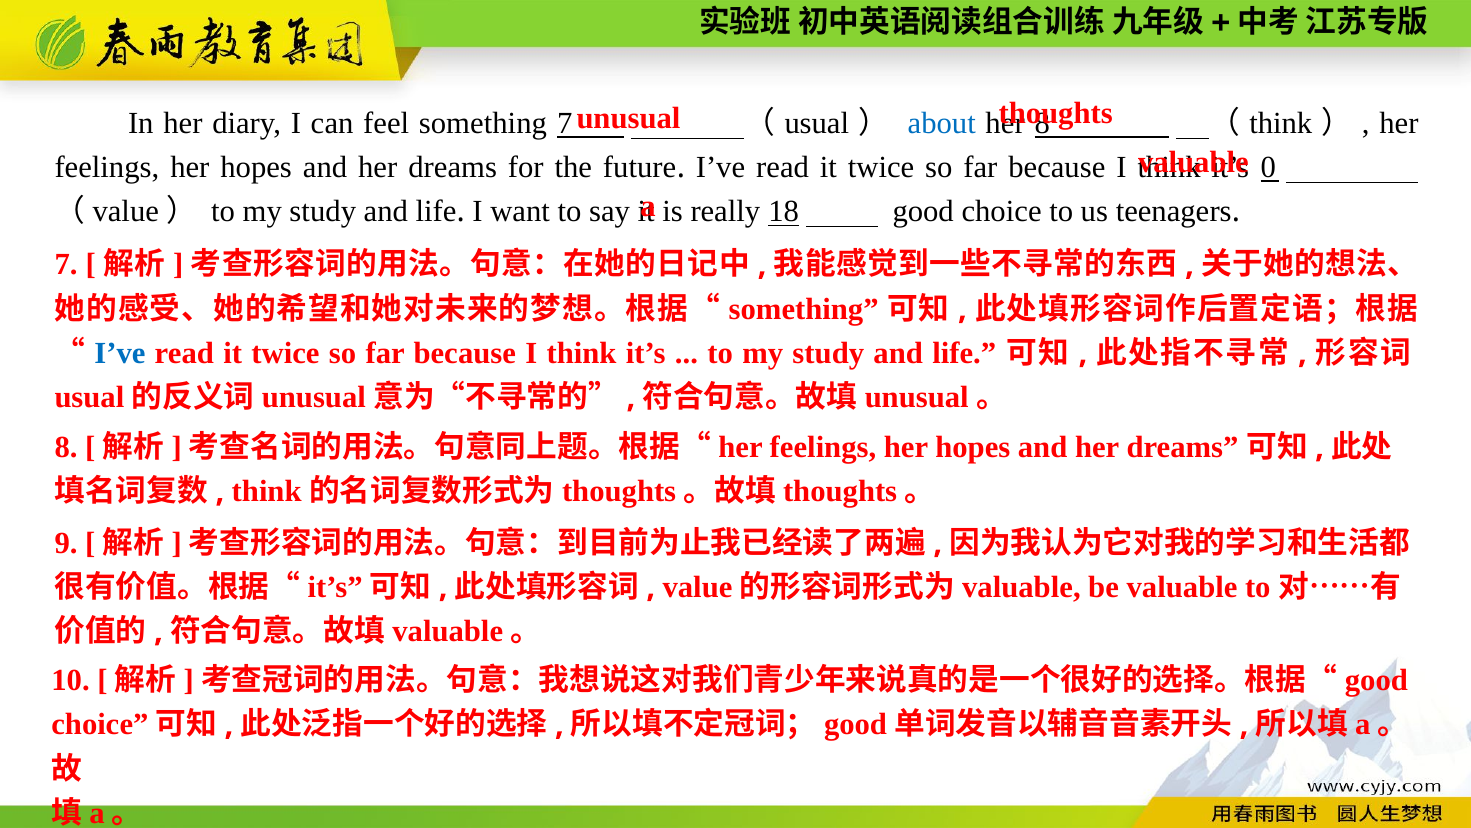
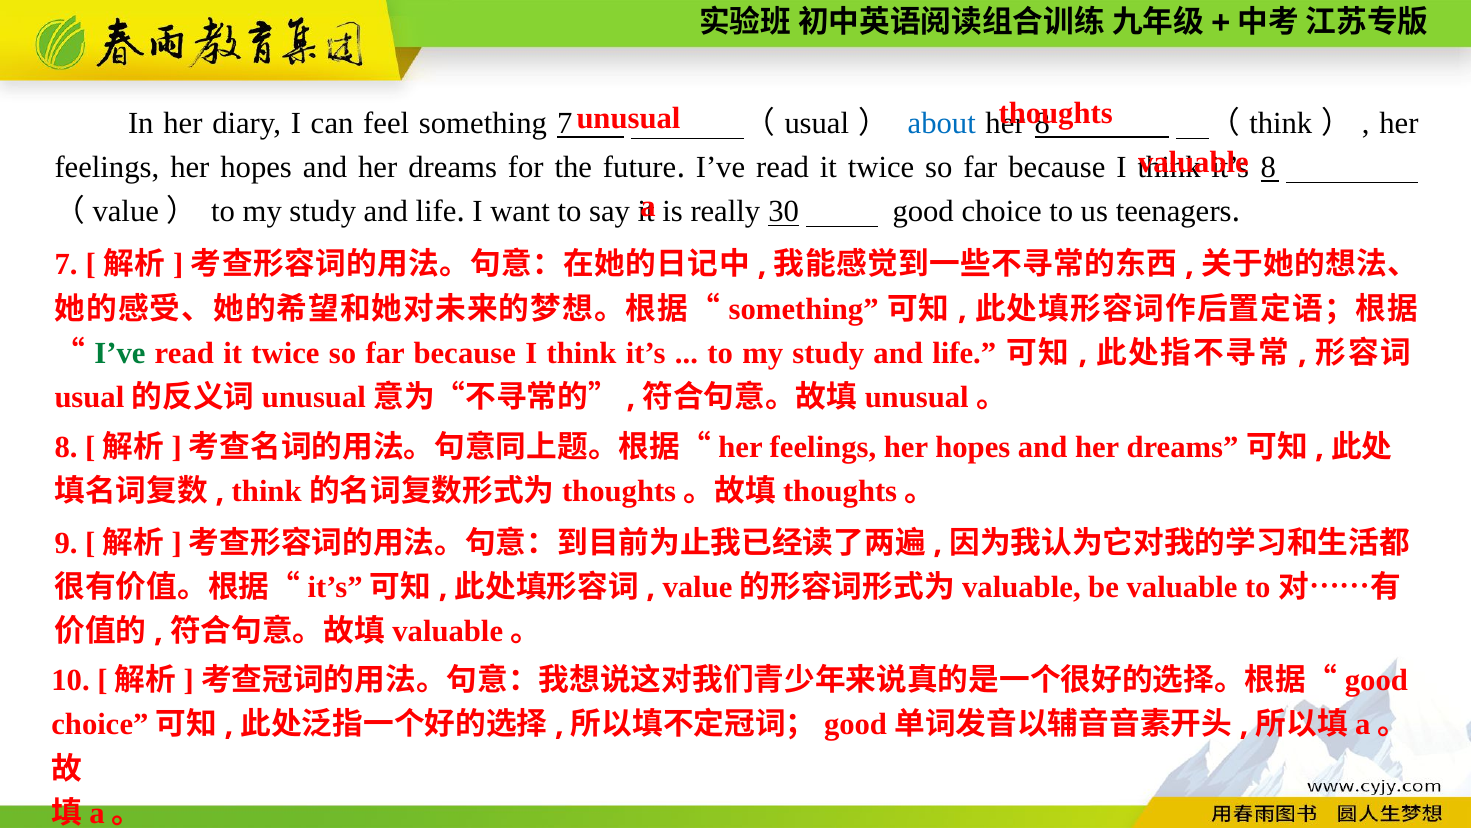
0: 0 -> 8 (1268, 168)
18: 18 -> 30 (784, 212)
I’ve colour: blue -> green (120, 353)
